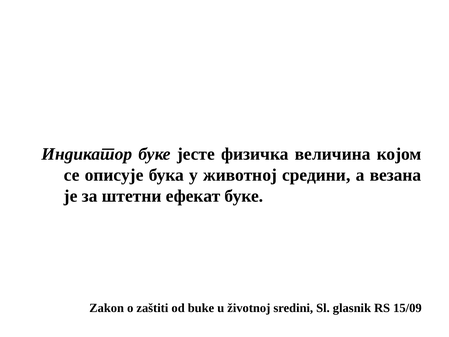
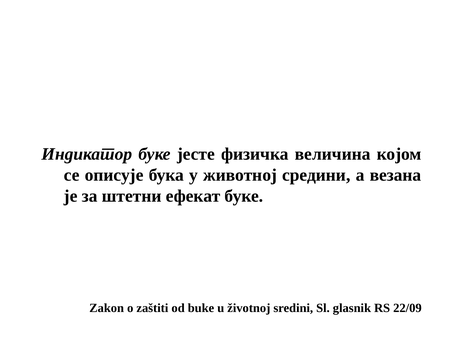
15/09: 15/09 -> 22/09 (407, 308)
